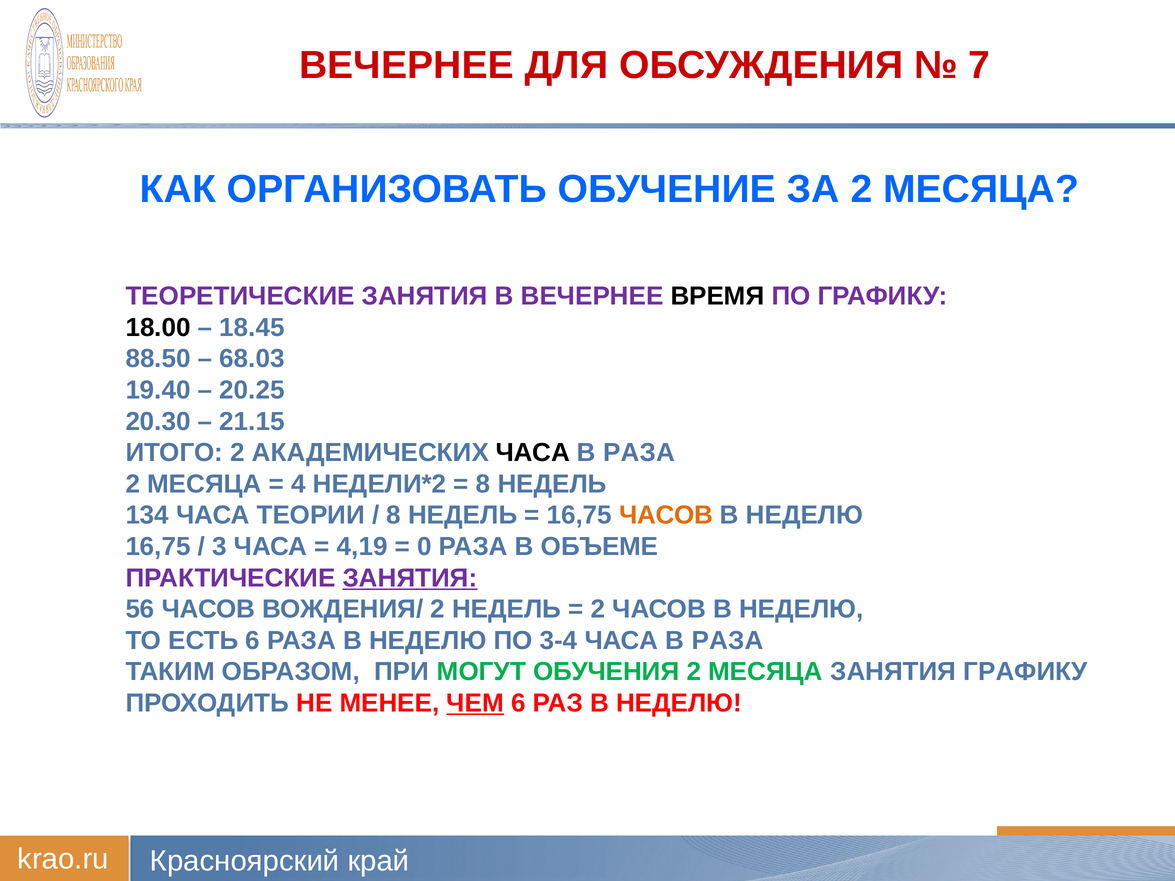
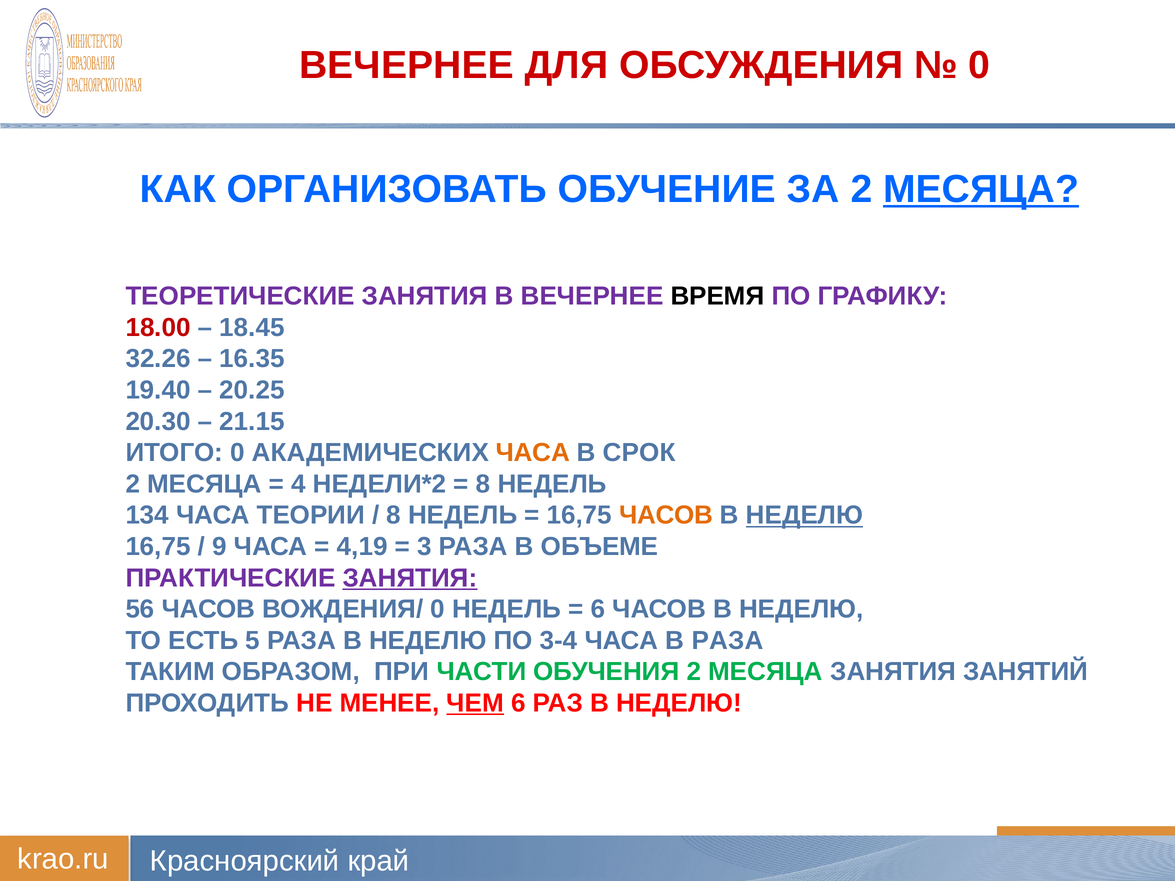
7: 7 -> 0 (979, 65)
МЕСЯЦА underline: none -> present (981, 189)
18.00 colour: black -> red (158, 328)
88.50: 88.50 -> 32.26 (158, 359)
68.03: 68.03 -> 16.35 (252, 359)
ИТОГО 2: 2 -> 0 (237, 453)
ЧАСА colour: black -> orange (533, 453)
РАЗА: РАЗА -> СРОК (639, 453)
НЕДЕЛЮ underline: none -> present (805, 515)
3: 3 -> 9 (219, 547)
0: 0 -> 3 (424, 547)
ВОЖДЕНИЯ/ 2: 2 -> 0 (438, 609)
2: 2 -> 6 (598, 609)
ЕСТЬ 6: 6 -> 5 (253, 641)
МОГУТ: МОГУТ -> ЧАСТИ (482, 672)
ЗАНЯТИЯ ГРАФИКУ: ГРАФИКУ -> ЗАНЯТИЙ (1026, 672)
